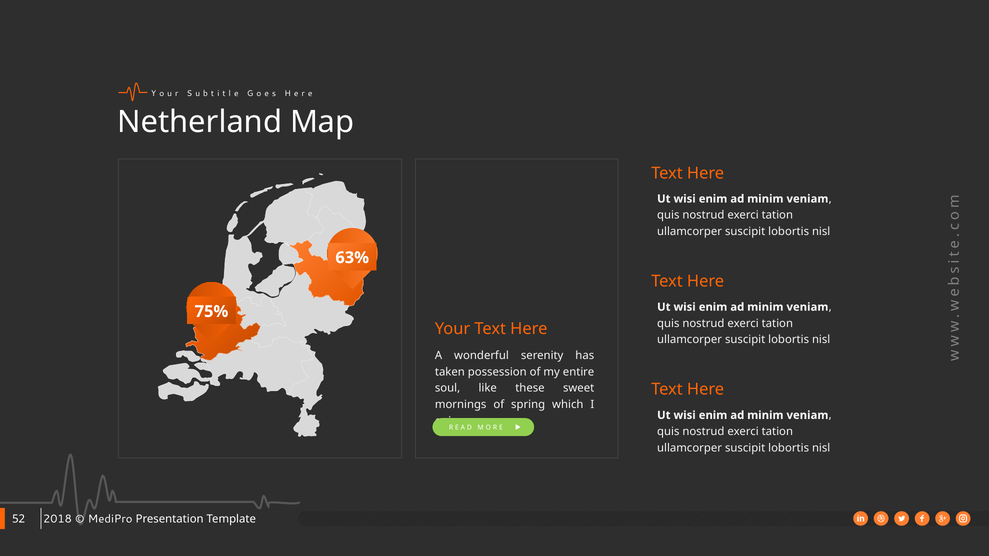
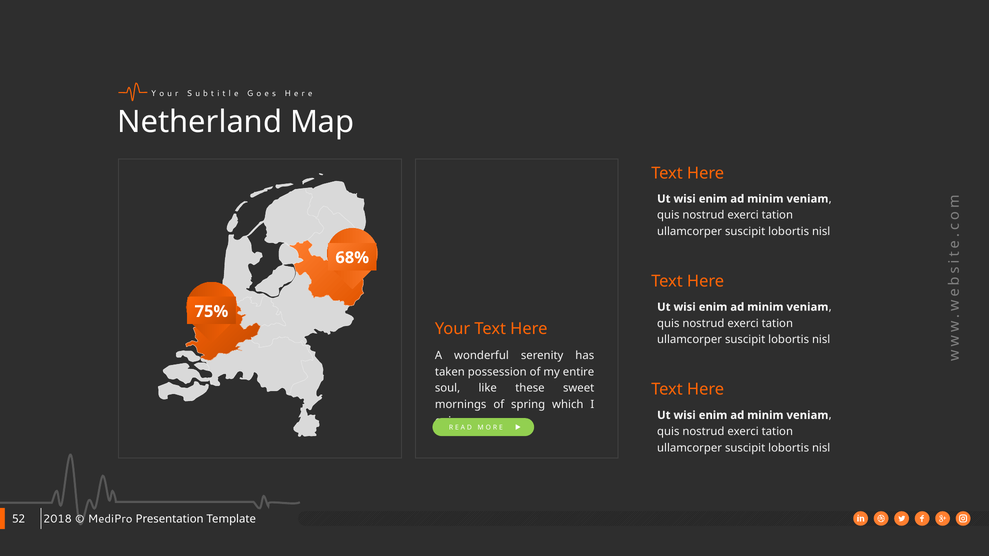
63%: 63% -> 68% (352, 258)
